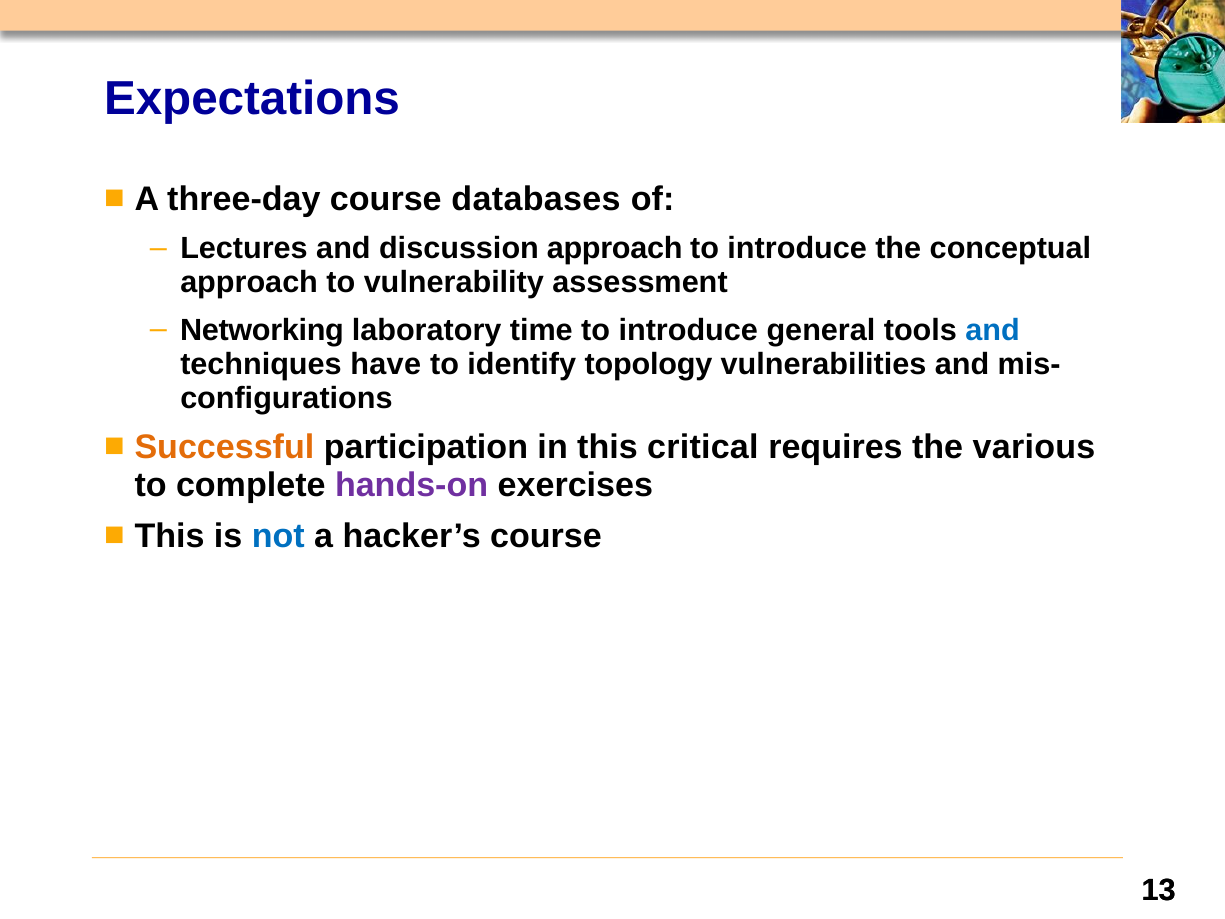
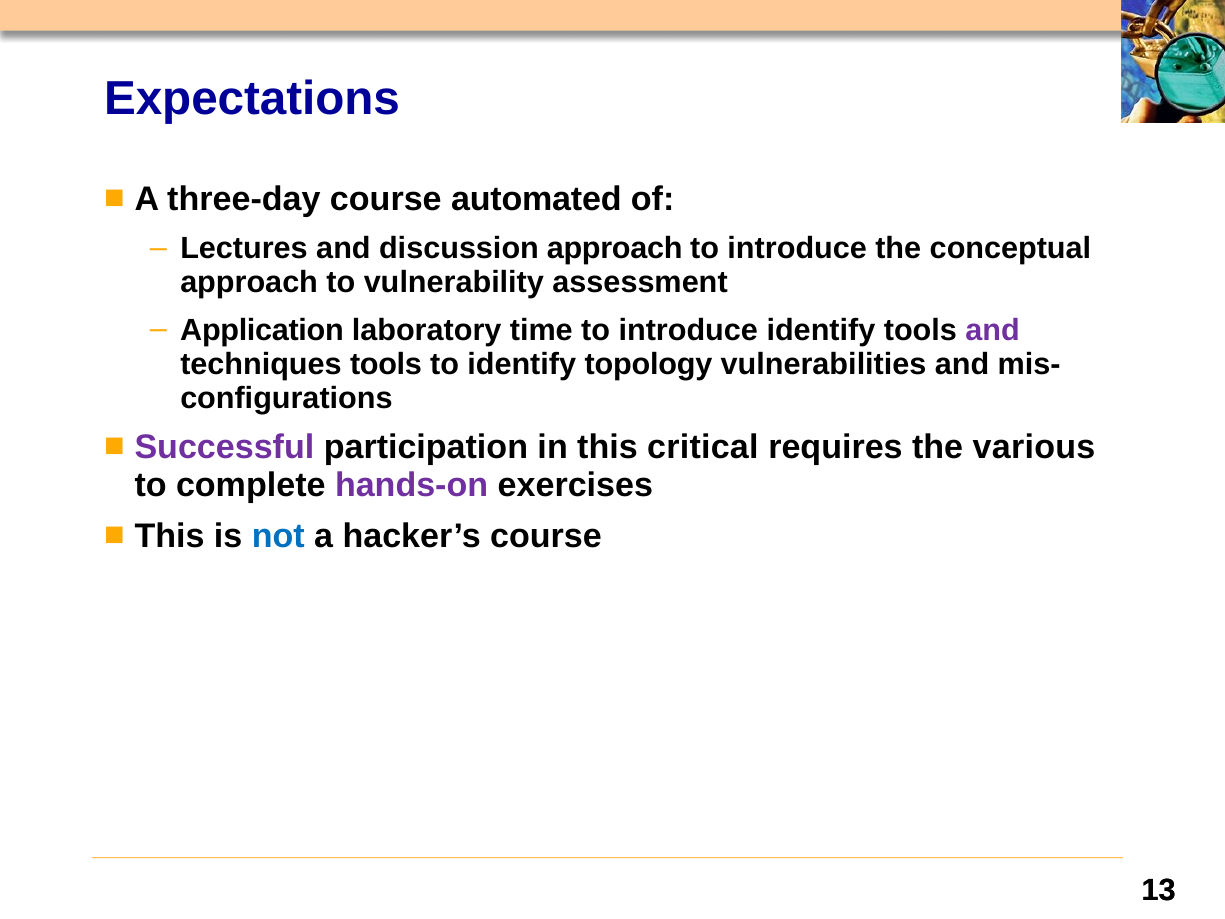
databases: databases -> automated (536, 199)
Networking: Networking -> Application (262, 330)
introduce general: general -> identify (821, 330)
and colour: blue -> purple (993, 330)
techniques have: have -> tools (386, 364)
Successful colour: orange -> purple (224, 448)
